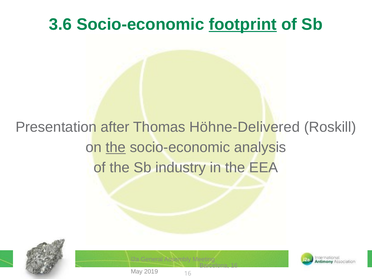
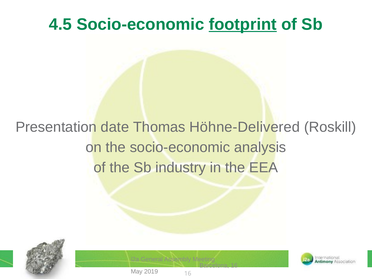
3.6: 3.6 -> 4.5 (60, 24)
after: after -> date (115, 127)
the underline: present -> none (116, 147)
